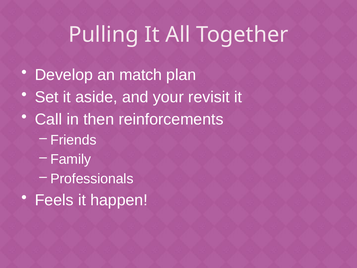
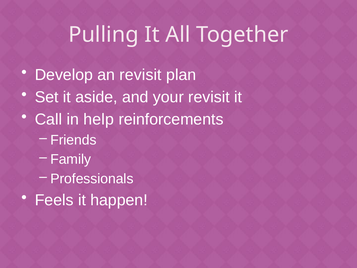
an match: match -> revisit (141, 75)
then: then -> help (99, 119)
